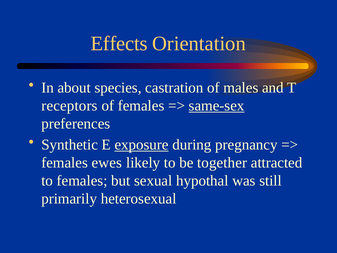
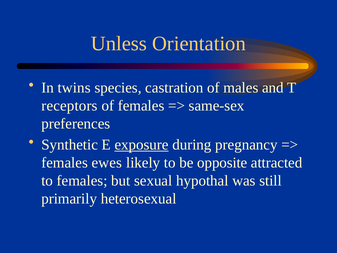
Effects: Effects -> Unless (119, 44)
about: about -> twins (74, 88)
same-sex underline: present -> none (217, 106)
together: together -> opposite (222, 162)
